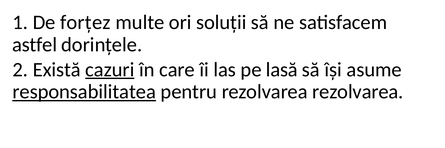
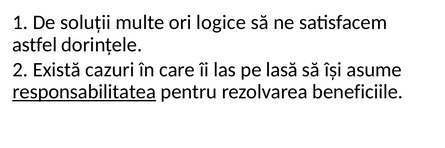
forțez: forțez -> soluții (85, 23)
soluții: soluții -> logice (221, 23)
cazuri underline: present -> none (110, 70)
rezolvarea rezolvarea: rezolvarea -> beneficiile (358, 92)
